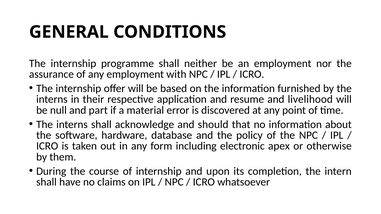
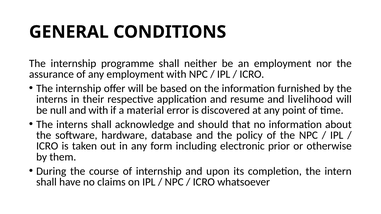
and part: part -> with (98, 110)
apex: apex -> prior (279, 146)
